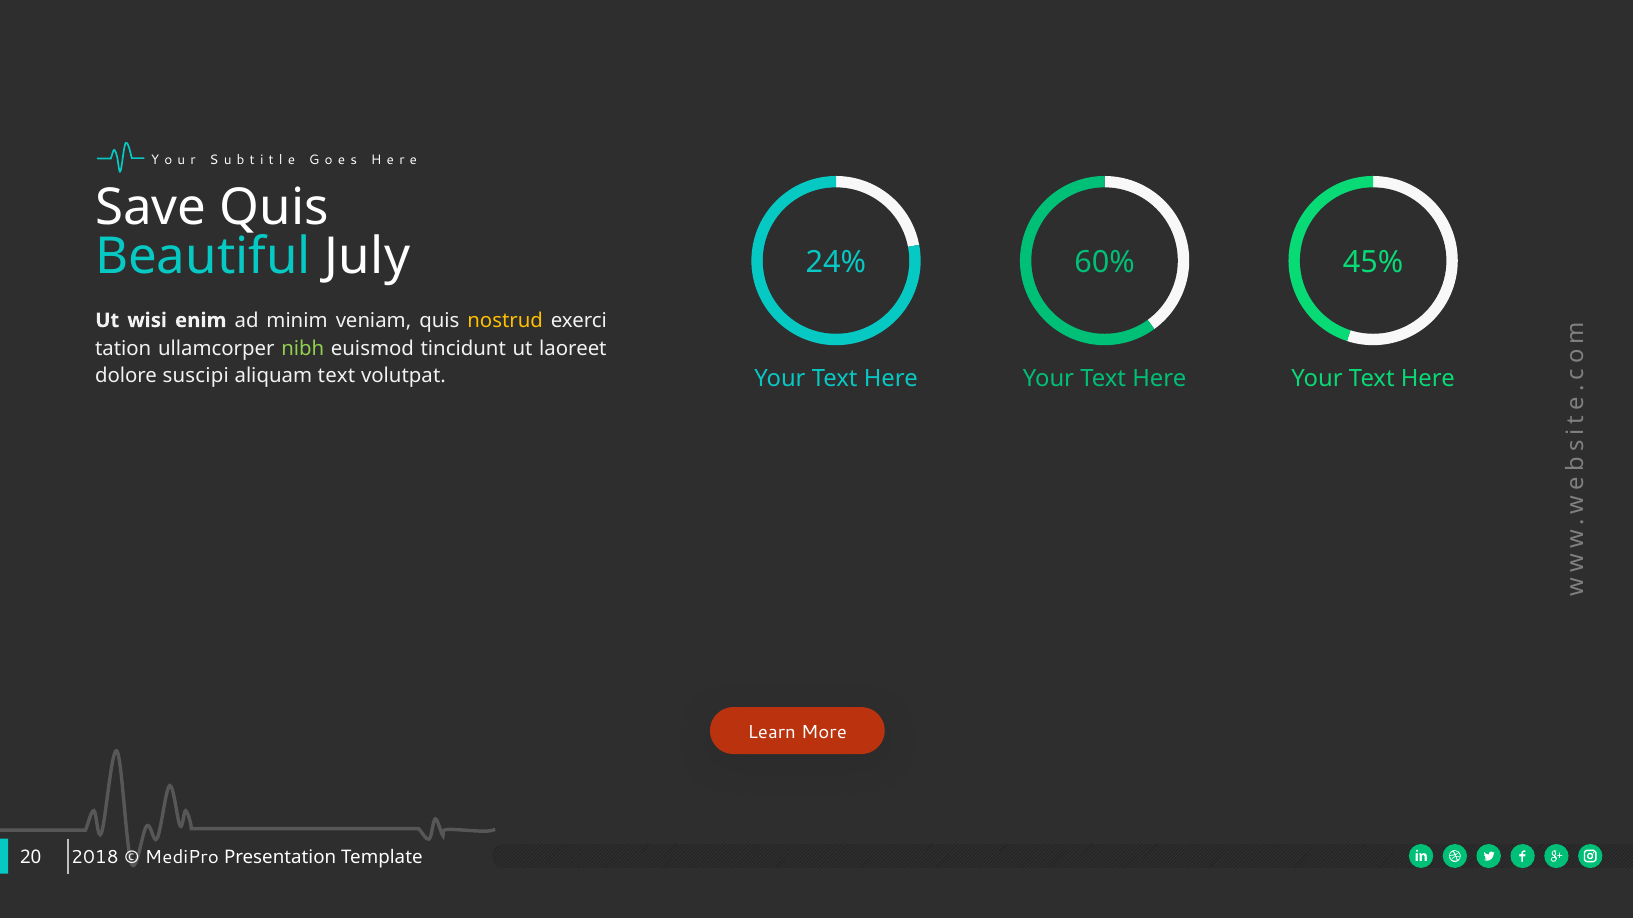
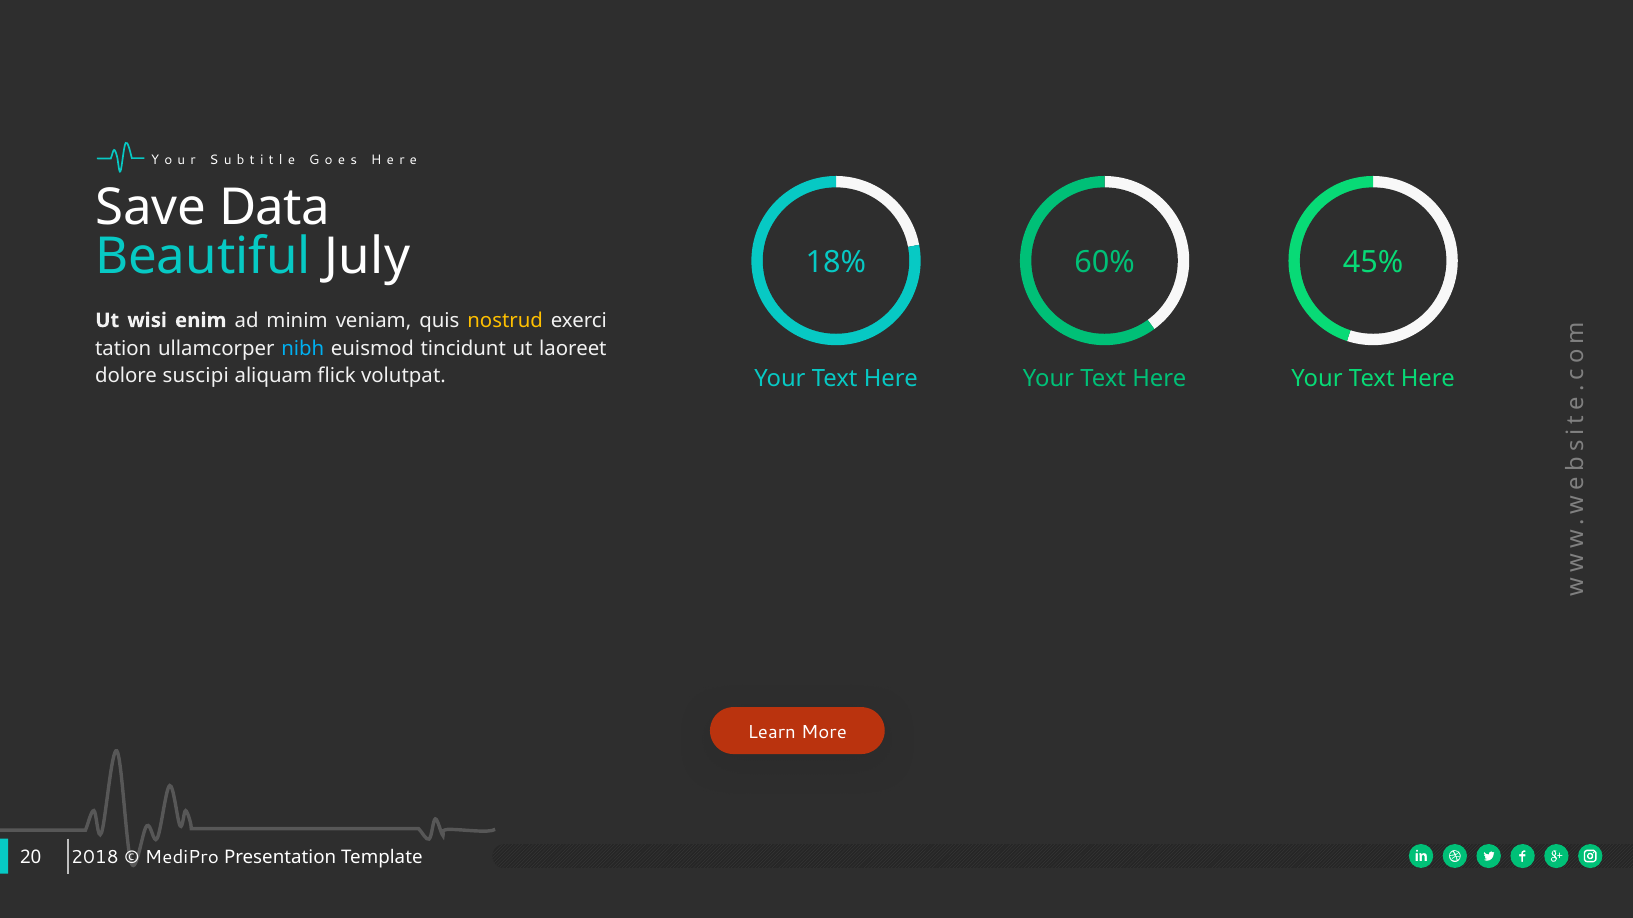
Save Quis: Quis -> Data (275, 207)
24%: 24% -> 18% (836, 263)
nibh colour: light green -> light blue (303, 348)
aliquam text: text -> flick (337, 376)
